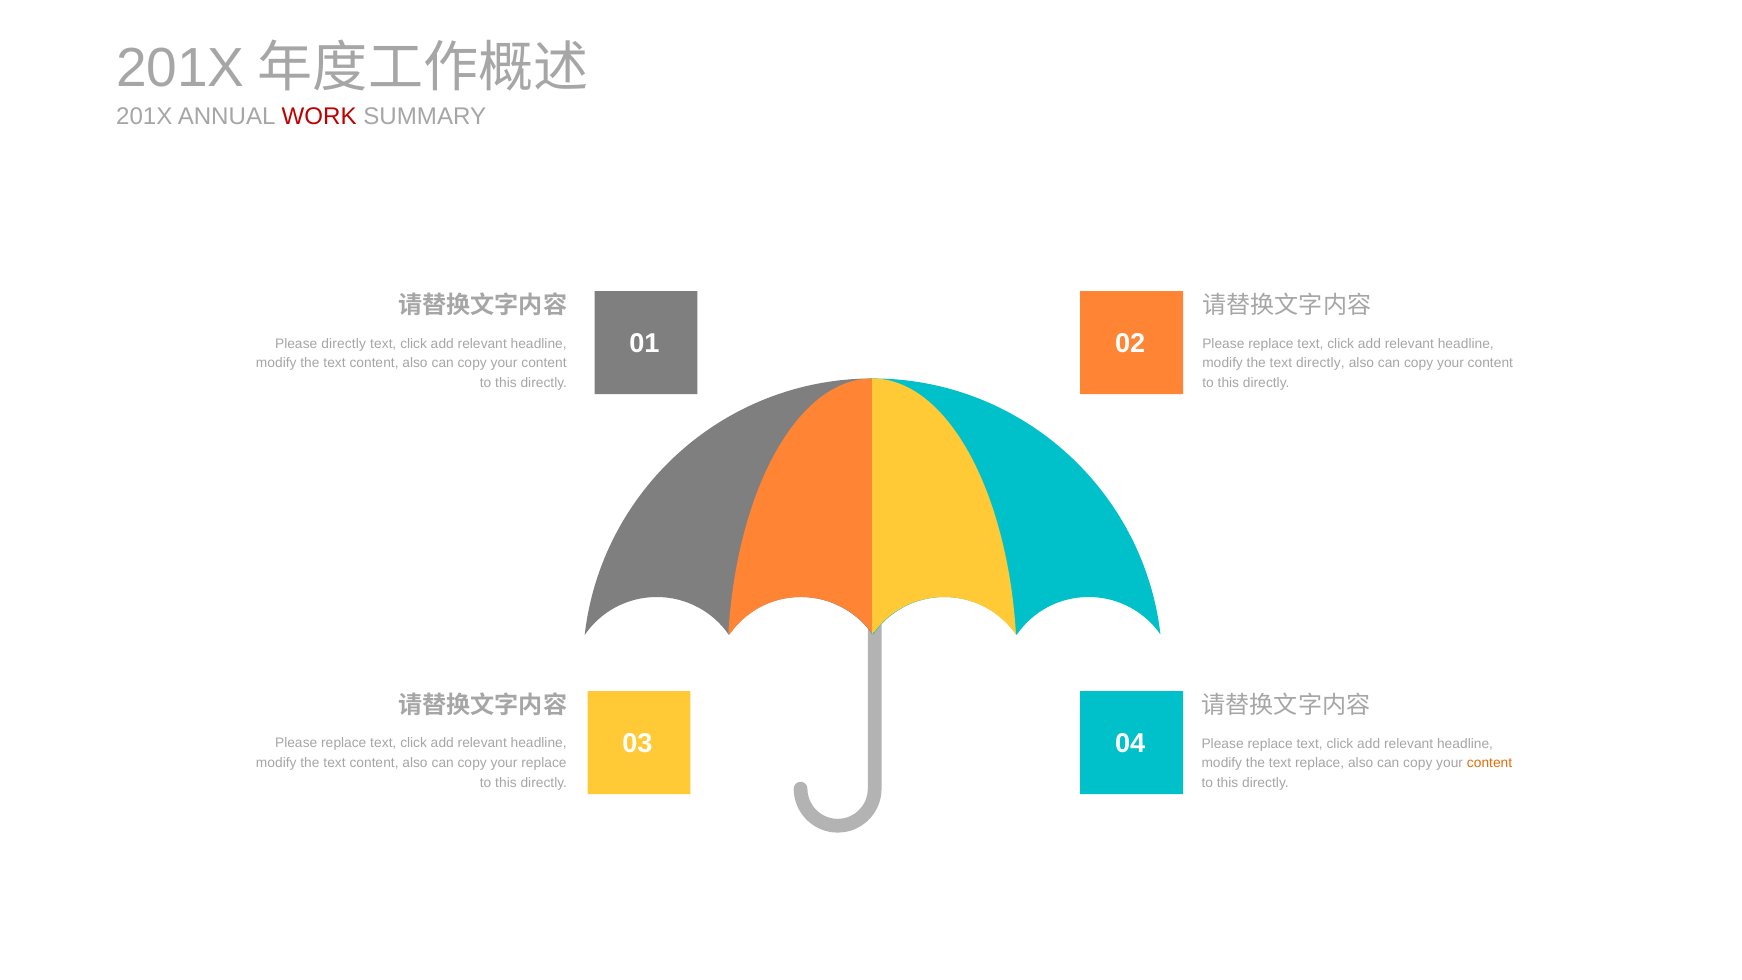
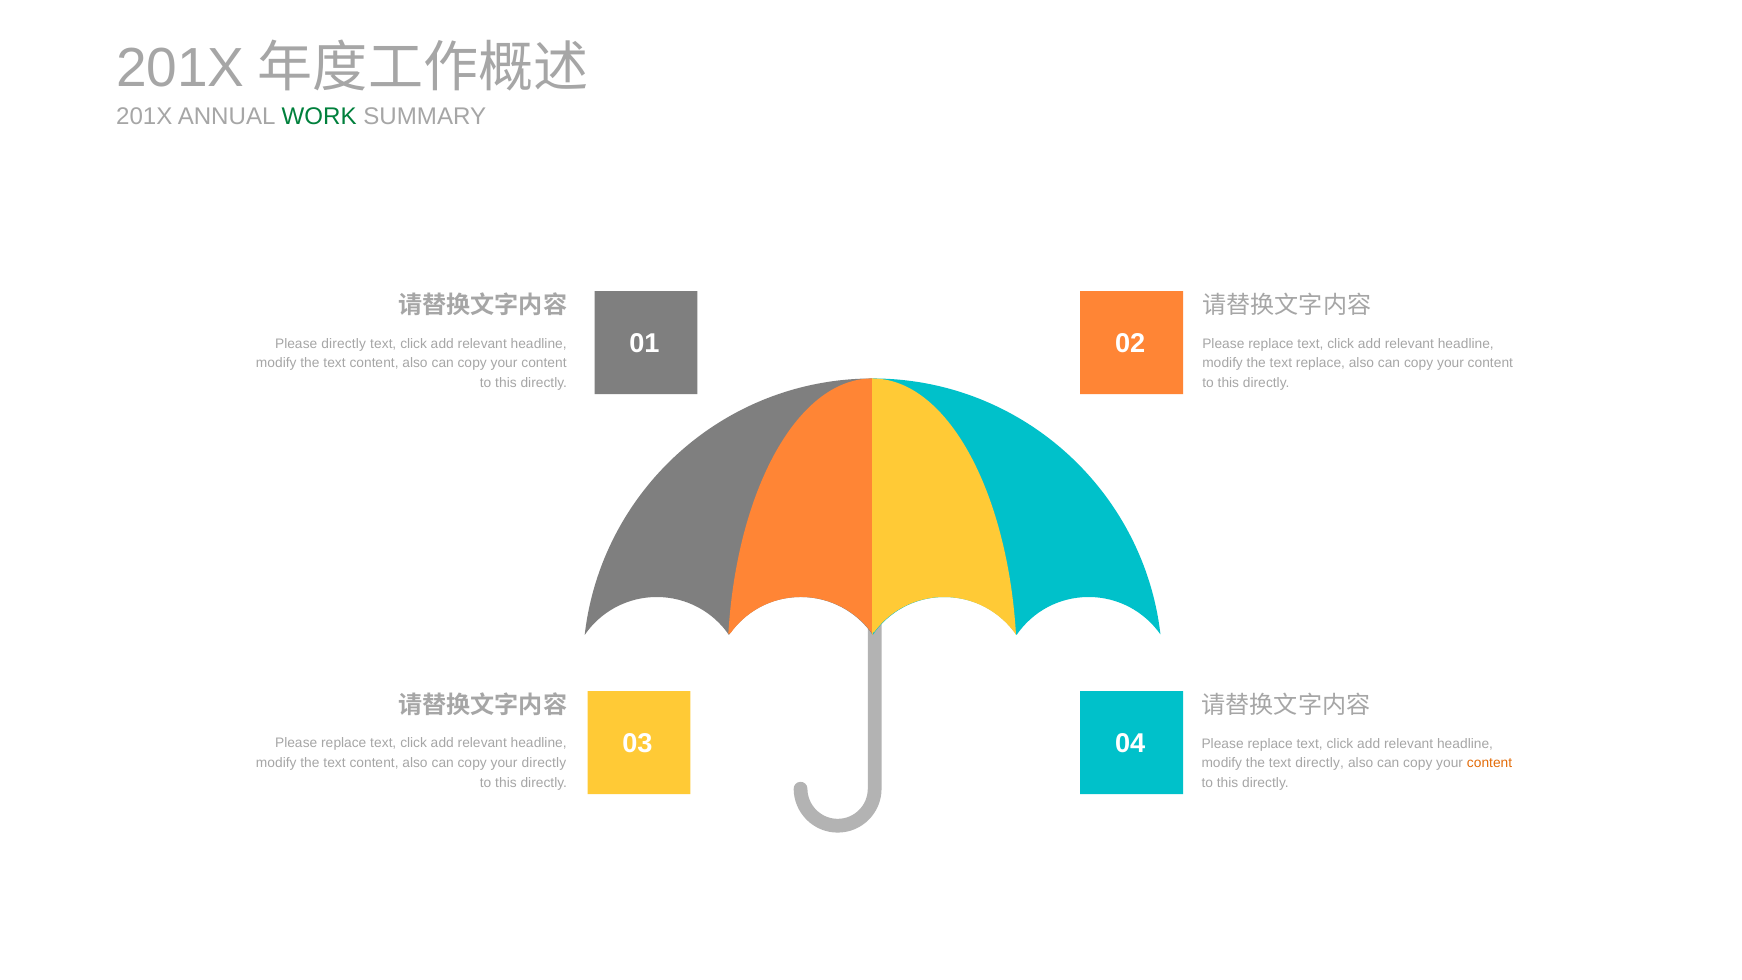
WORK colour: red -> green (319, 117)
text directly: directly -> replace (1320, 363)
your replace: replace -> directly (544, 763)
text replace: replace -> directly (1320, 763)
